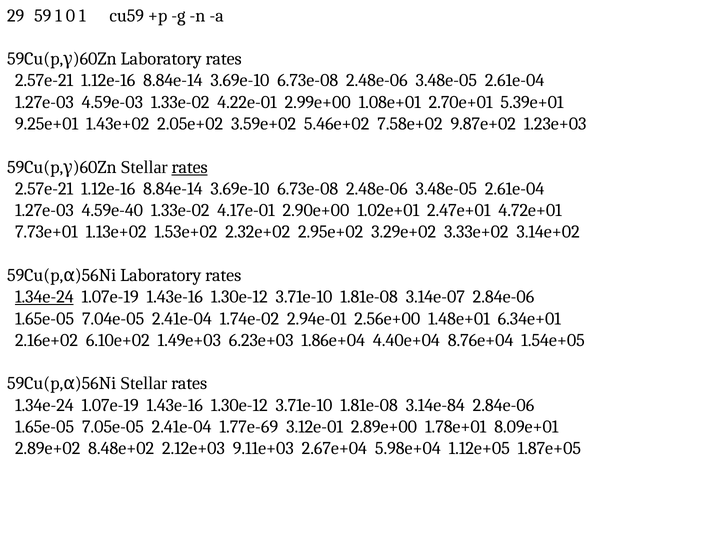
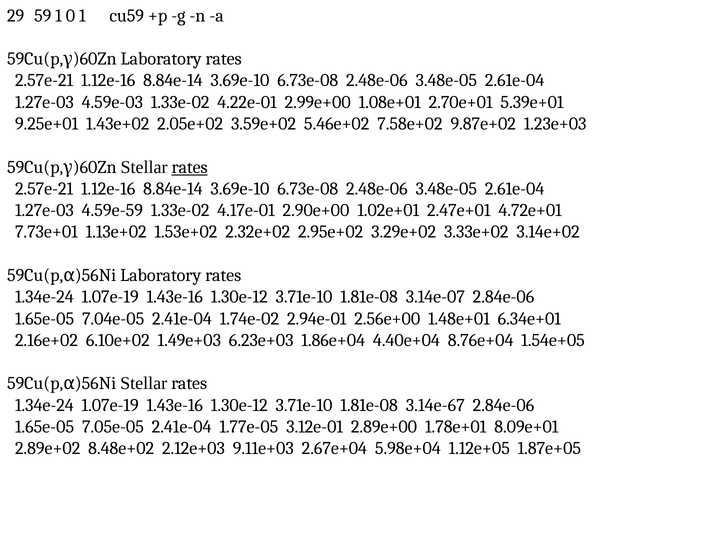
4.59e-40: 4.59e-40 -> 4.59e-59 (112, 211)
1.34e-24 underline: present -> none (44, 297)
3.14e-84: 3.14e-84 -> 3.14e-67 (435, 405)
1.77e-69: 1.77e-69 -> 1.77e-05 (249, 427)
